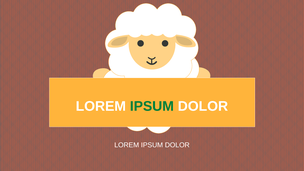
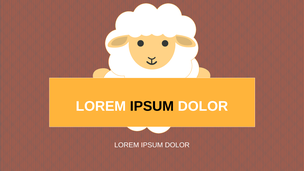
IPSUM colour: green -> black (152, 106)
